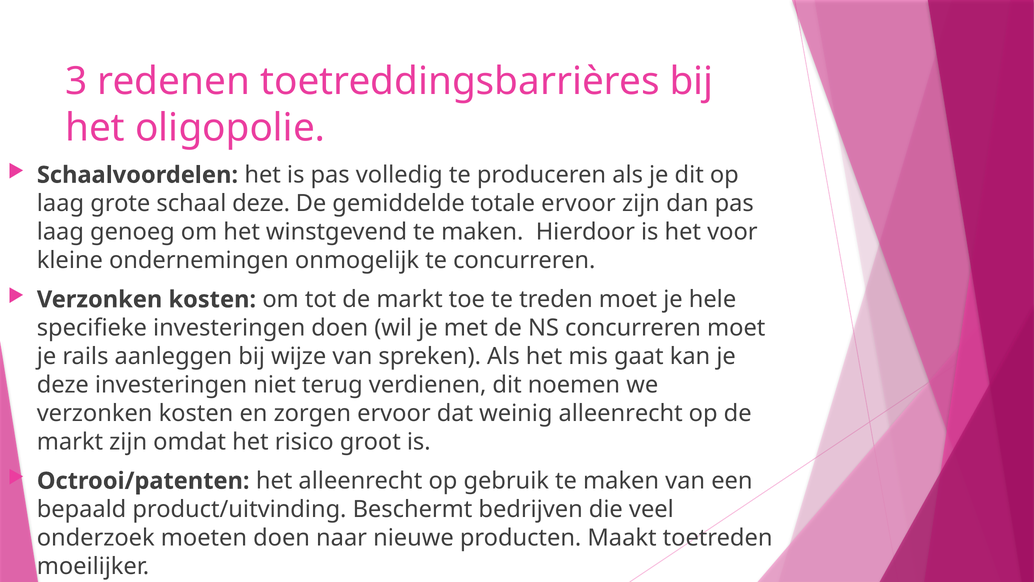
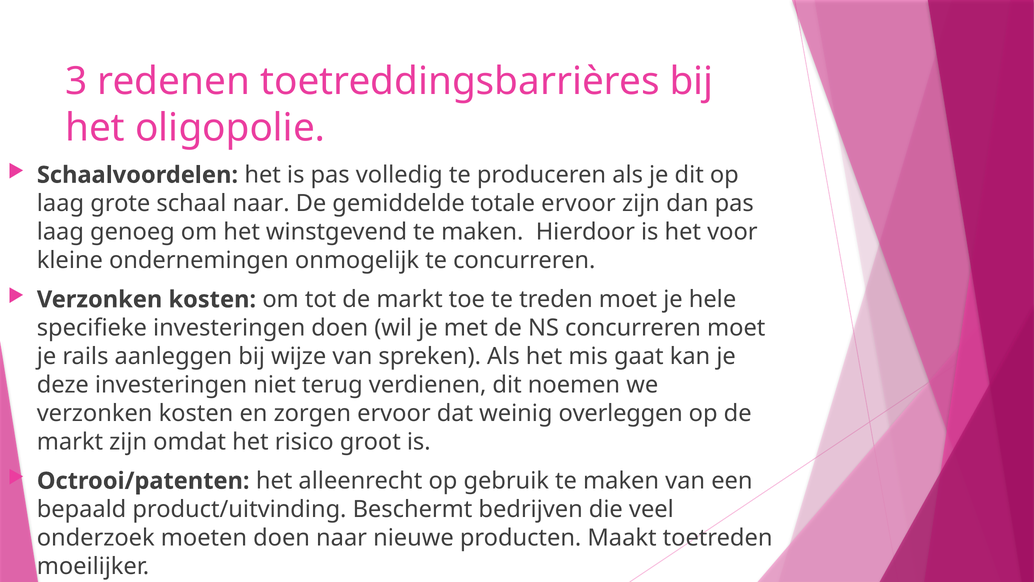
schaal deze: deze -> naar (261, 203)
weinig alleenrecht: alleenrecht -> overleggen (621, 413)
